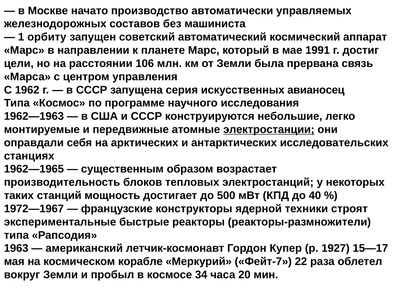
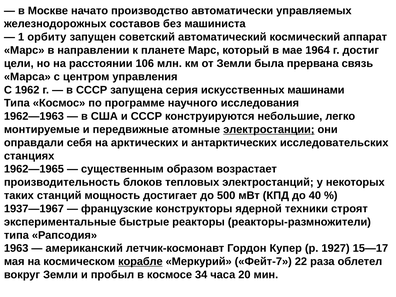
1991: 1991 -> 1964 (318, 50)
авианосец: авианосец -> машинами (316, 90)
1972—1967: 1972—1967 -> 1937—1967 (34, 209)
корабле underline: none -> present (140, 262)
